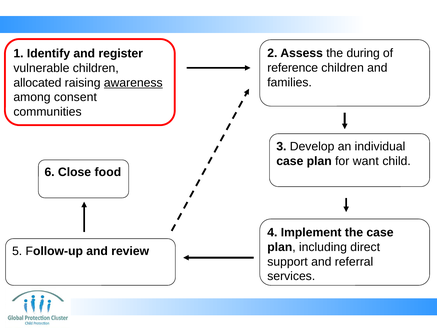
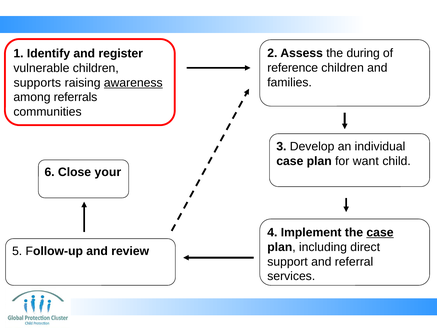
allocated: allocated -> supports (37, 83)
consent: consent -> referrals (76, 97)
food: food -> your (108, 172)
case underline: none -> present (380, 232)
